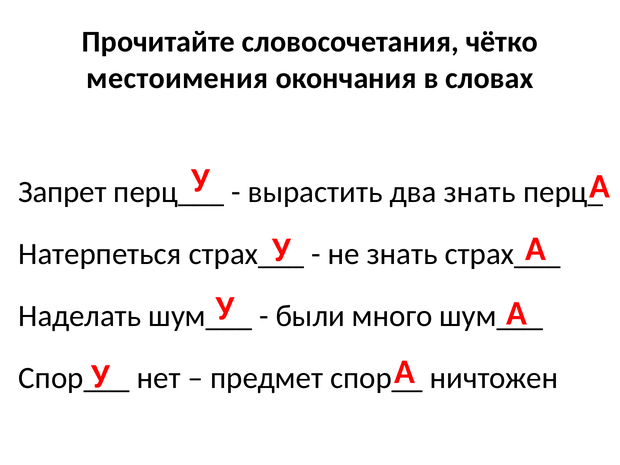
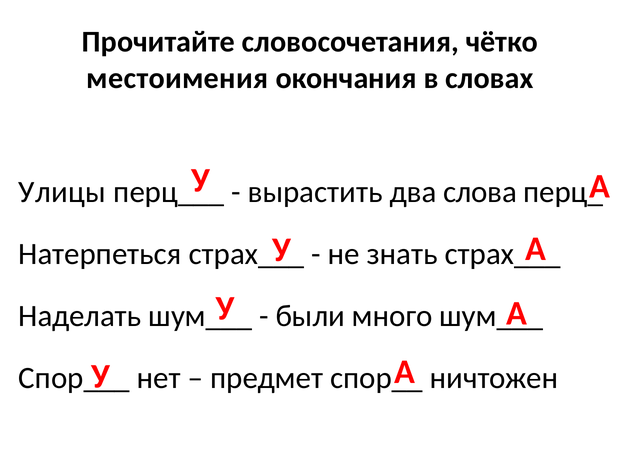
Запрет: Запрет -> Улицы (62, 192)
два знать: знать -> слова (480, 192)
